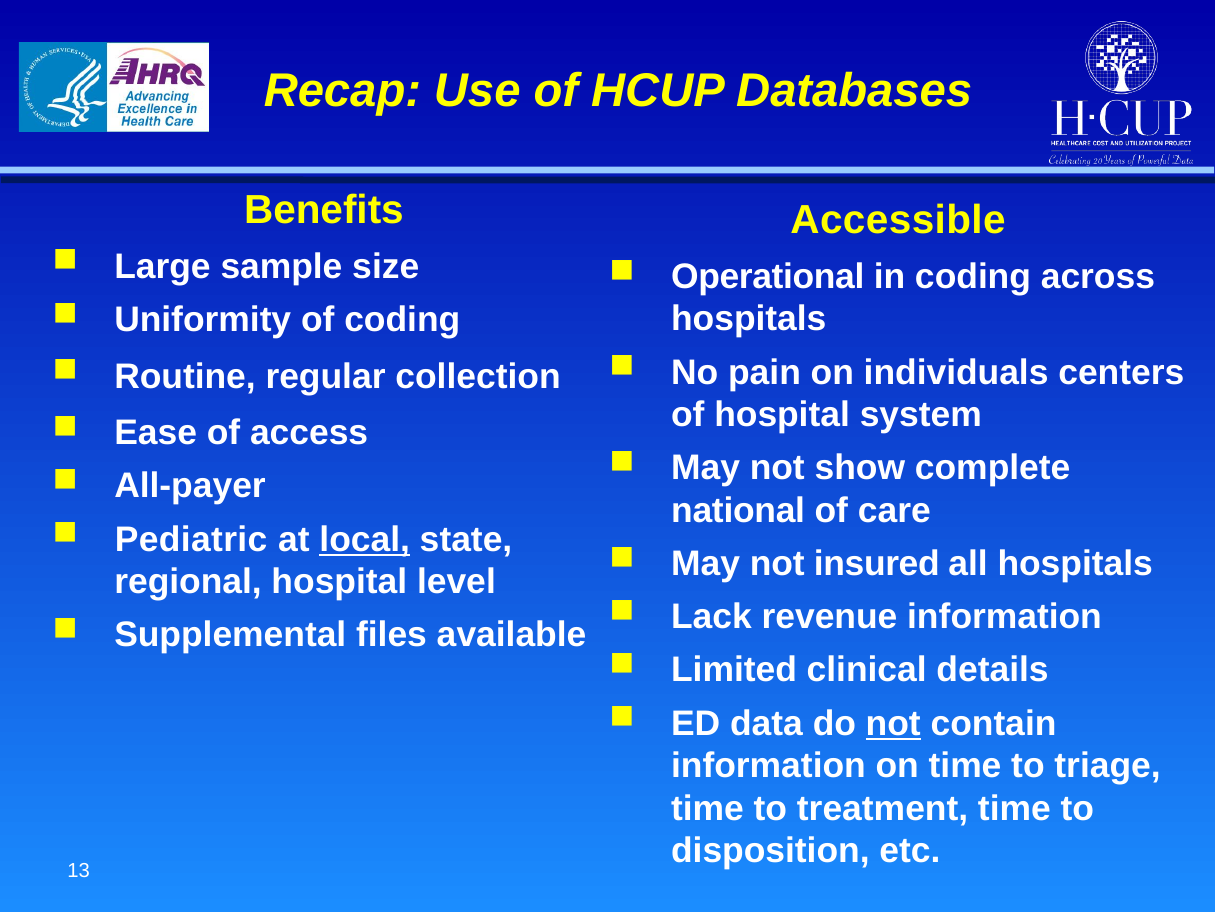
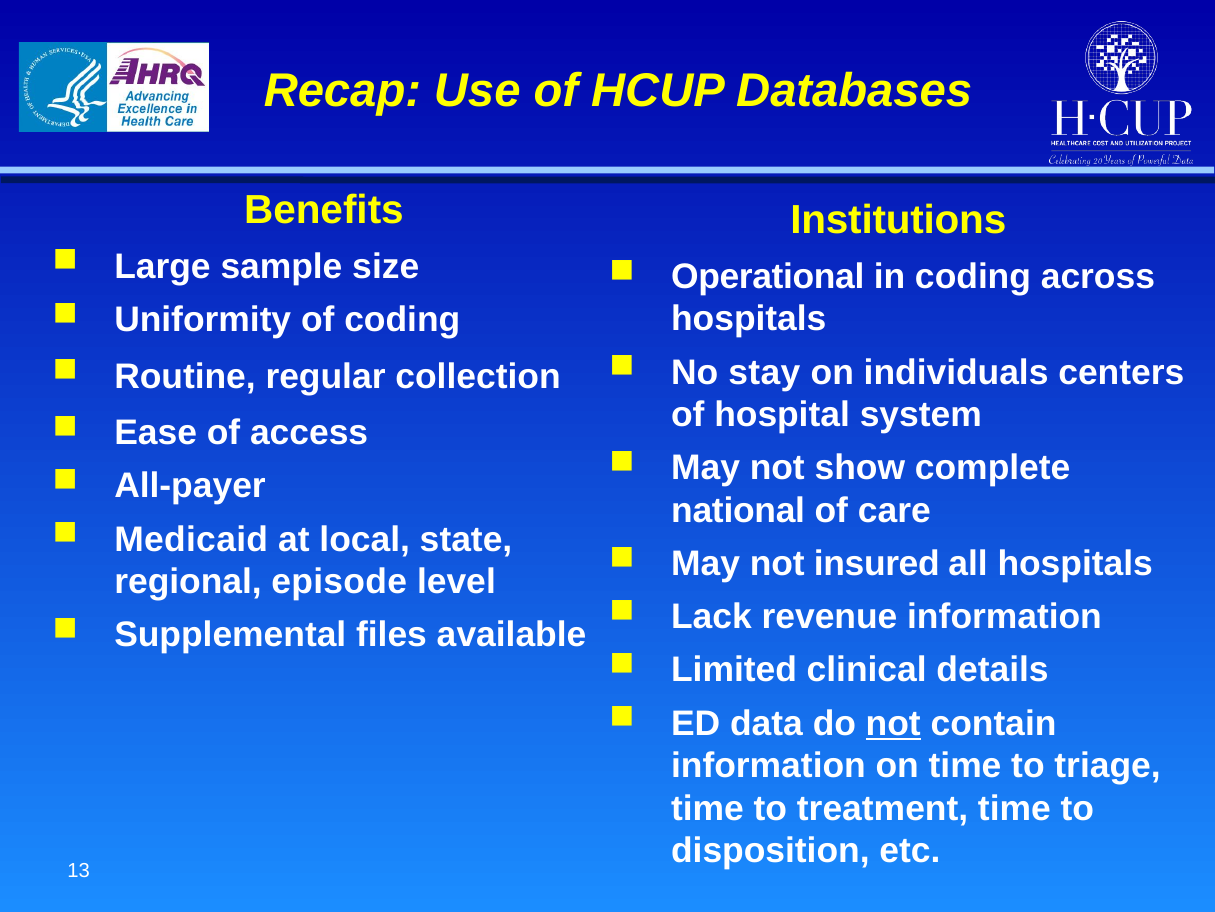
Accessible: Accessible -> Institutions (898, 220)
pain: pain -> stay (764, 372)
Pediatric: Pediatric -> Medicaid (191, 539)
local underline: present -> none (365, 539)
regional hospital: hospital -> episode (339, 582)
